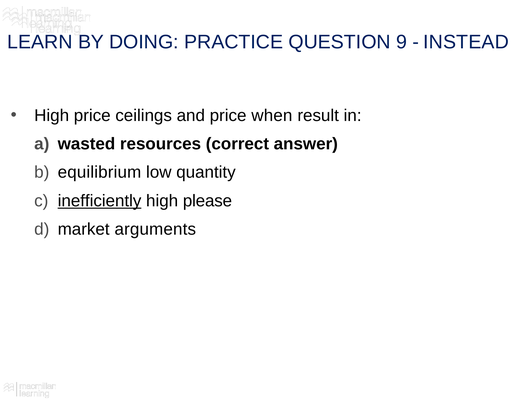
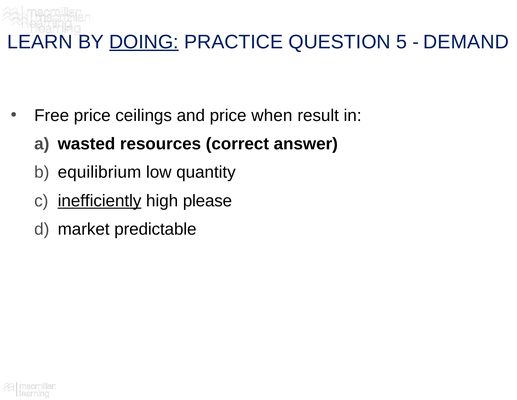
DOING underline: none -> present (144, 42)
9: 9 -> 5 (402, 42)
INSTEAD: INSTEAD -> DEMAND (466, 42)
High: High -> Free (52, 115)
arguments: arguments -> predictable (155, 229)
